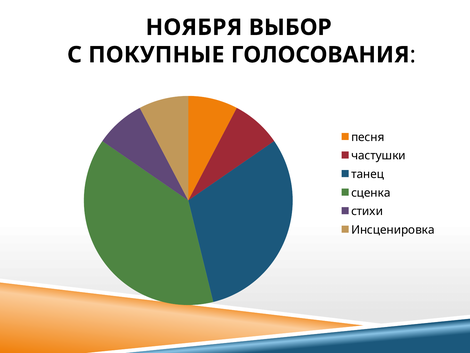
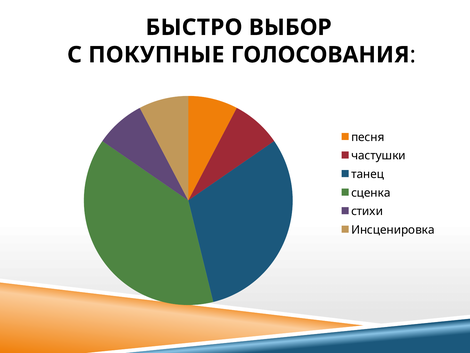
НОЯБРЯ: НОЯБРЯ -> БЫСТРО (194, 27)
